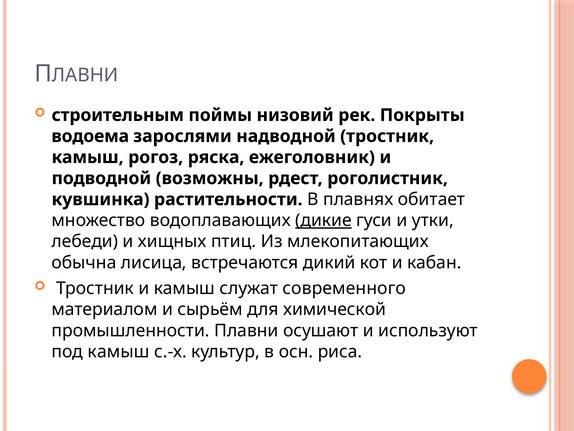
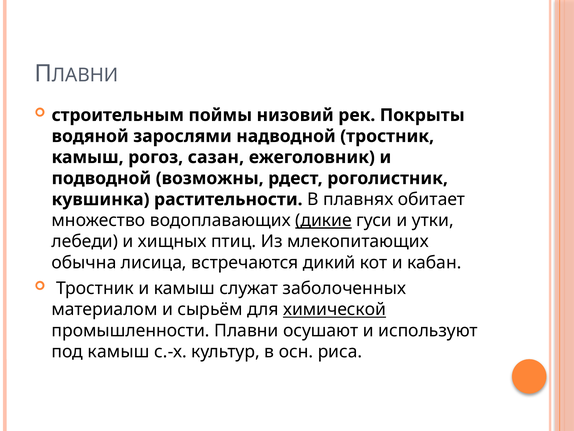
водоема: водоема -> водяной (90, 136)
ряска: ряска -> сазан (216, 157)
современного: современного -> заболоченных (344, 288)
химической underline: none -> present (335, 309)
